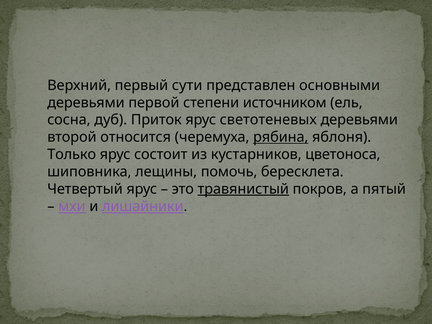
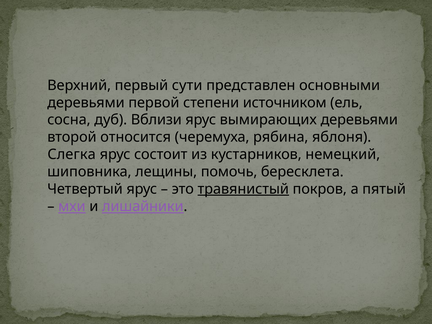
Приток: Приток -> Вблизи (156, 120)
светотеневых: светотеневых -> вымирающих (268, 120)
рябина underline: present -> none (281, 137)
Только: Только -> Слегка (72, 154)
цветоноса: цветоноса -> немецкий (343, 154)
